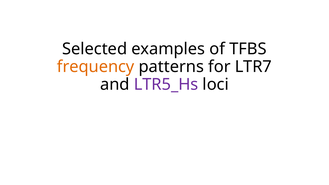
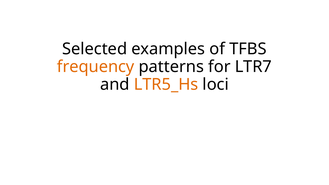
LTR5_Hs colour: purple -> orange (166, 84)
